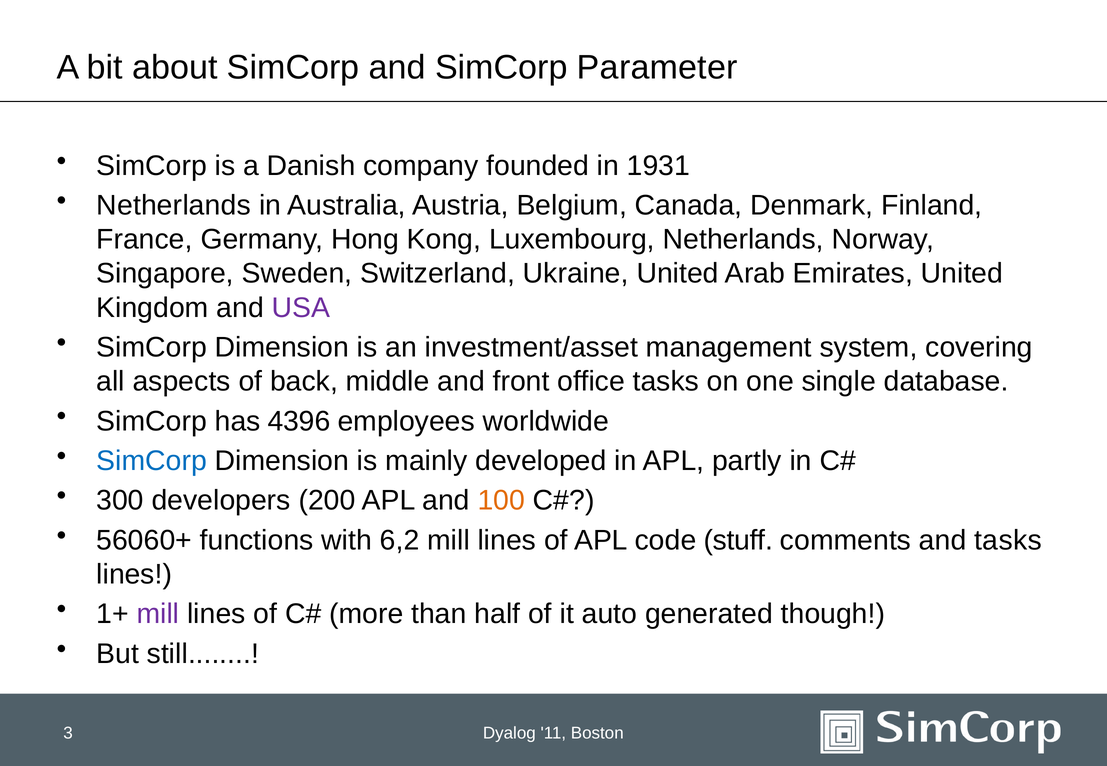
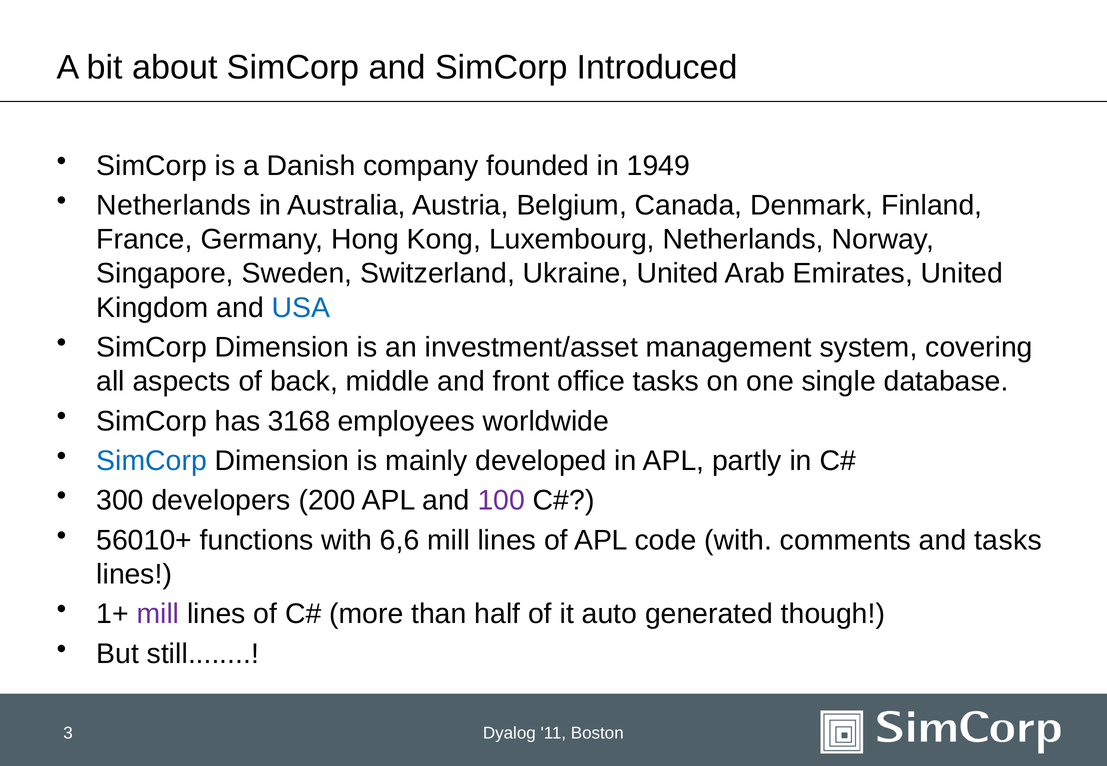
Parameter: Parameter -> Introduced (657, 67)
1931: 1931 -> 1949 (658, 166)
USA colour: purple -> blue (301, 308)
4396: 4396 -> 3168 (299, 421)
100 colour: orange -> purple (501, 501)
56060+: 56060+ -> 56010+ (144, 541)
6,2: 6,2 -> 6,6 (400, 541)
code stuff: stuff -> with (738, 541)
